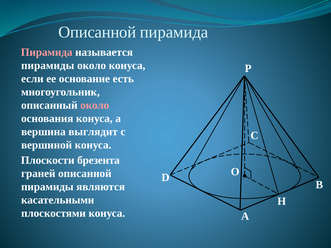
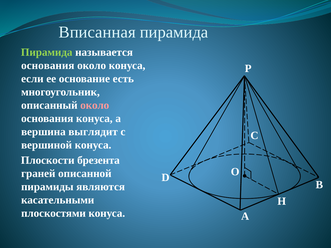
Описанной: Описанной -> Вписанная (97, 32)
Пирамида colour: pink -> light green (47, 52)
пирамиды: пирамиды -> основания (48, 66)
